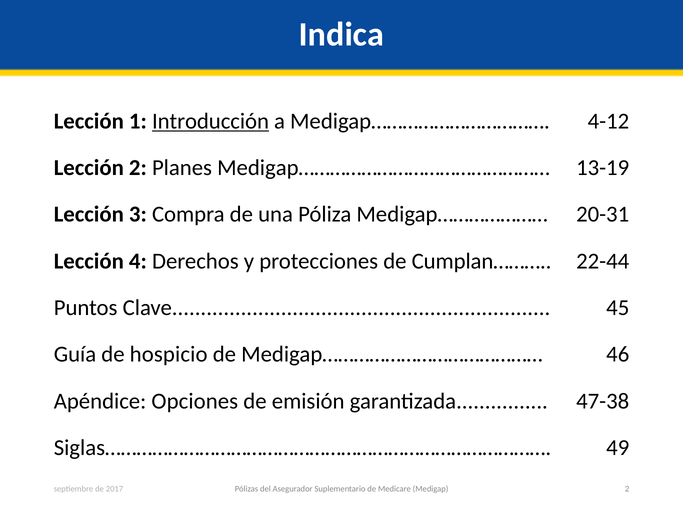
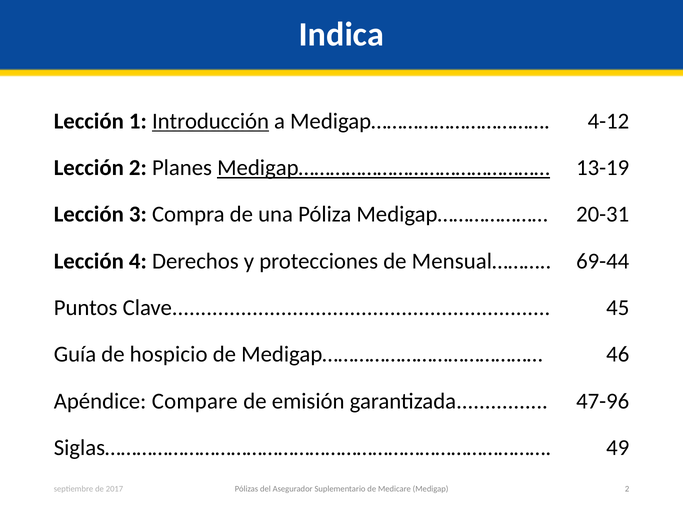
Medigap………………………………………… underline: none -> present (383, 168)
Cumplan………: Cumplan……… -> Mensual……… (481, 261)
22-44: 22-44 -> 69-44 (603, 261)
Opciones: Opciones -> Compare (195, 401)
47-38: 47-38 -> 47-96 (603, 401)
